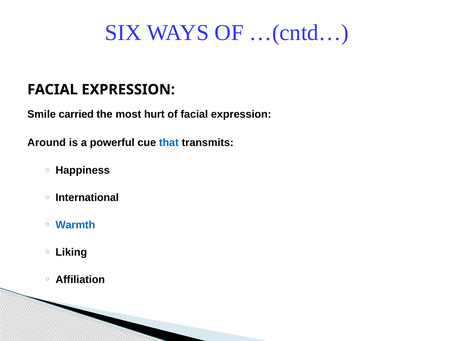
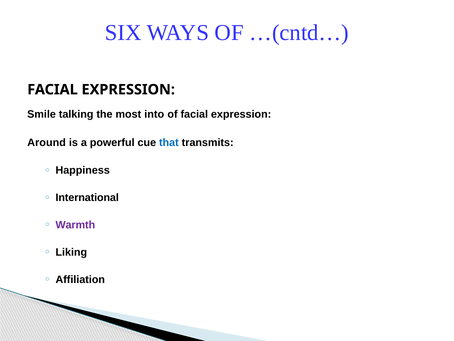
carried: carried -> talking (76, 114)
hurt: hurt -> into (154, 114)
Warmth colour: blue -> purple (75, 225)
